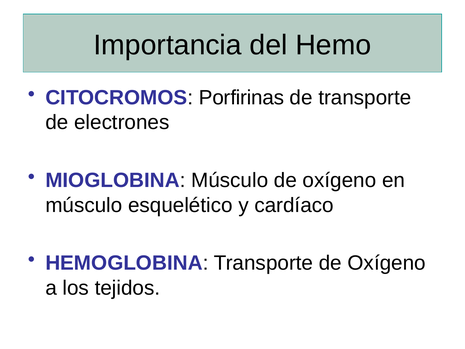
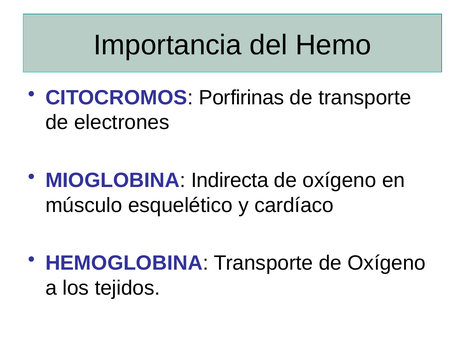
MIOGLOBINA Músculo: Músculo -> Indirecta (230, 180)
